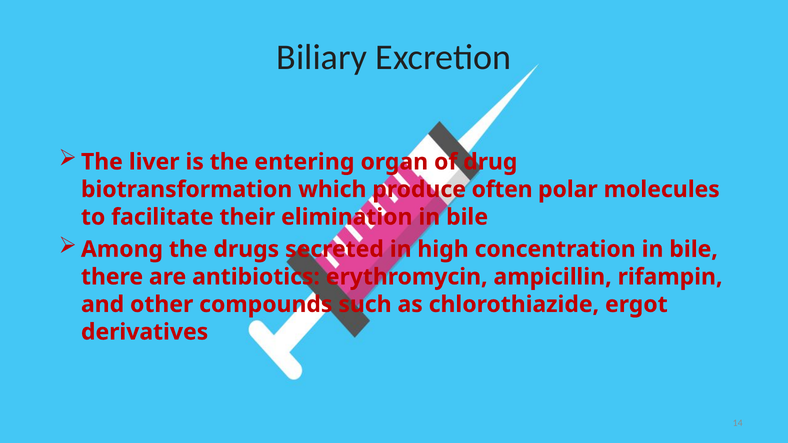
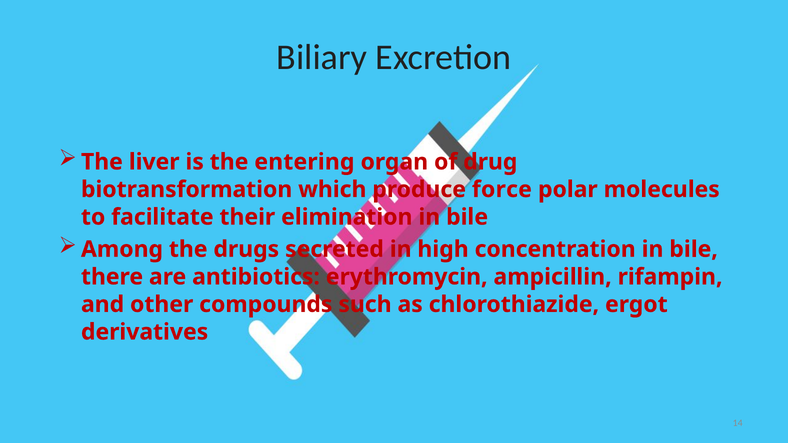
often: often -> force (502, 190)
